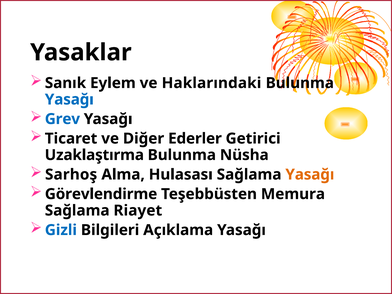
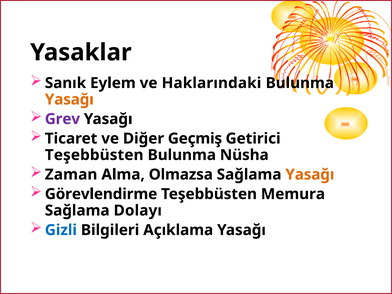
Yasağı colour: blue -> orange (69, 99)
Grev colour: blue -> purple (62, 119)
Ederler: Ederler -> Geçmiş (195, 139)
Uzaklaştırma: Uzaklaştırma -> Teşebbüsten (94, 155)
Sarhoş: Sarhoş -> Zaman (71, 175)
Hulasası: Hulasası -> Olmazsa (181, 175)
Riayet: Riayet -> Dolayı (138, 211)
